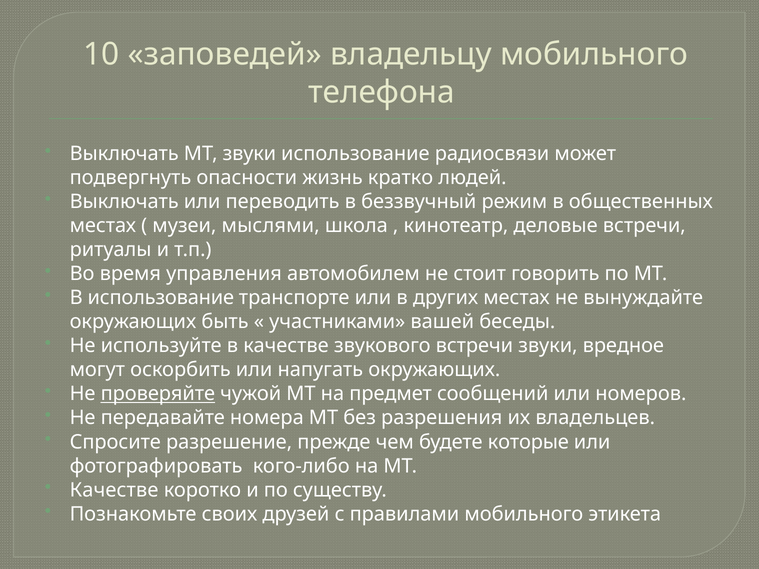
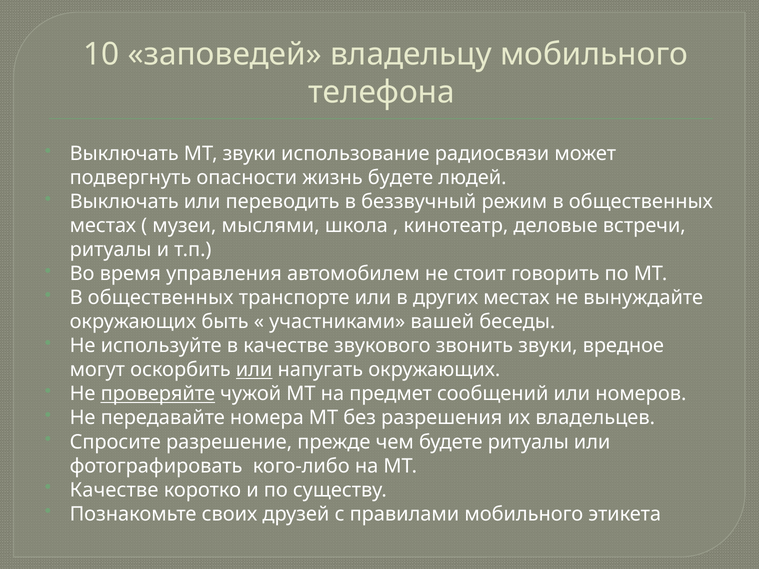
жизнь кратко: кратко -> будете (401, 178)
использование: использование -> общественных (161, 298)
звукового встречи: встречи -> звонить (474, 346)
или underline: none -> present (254, 370)
будете которые: которые -> ритуалы (528, 442)
